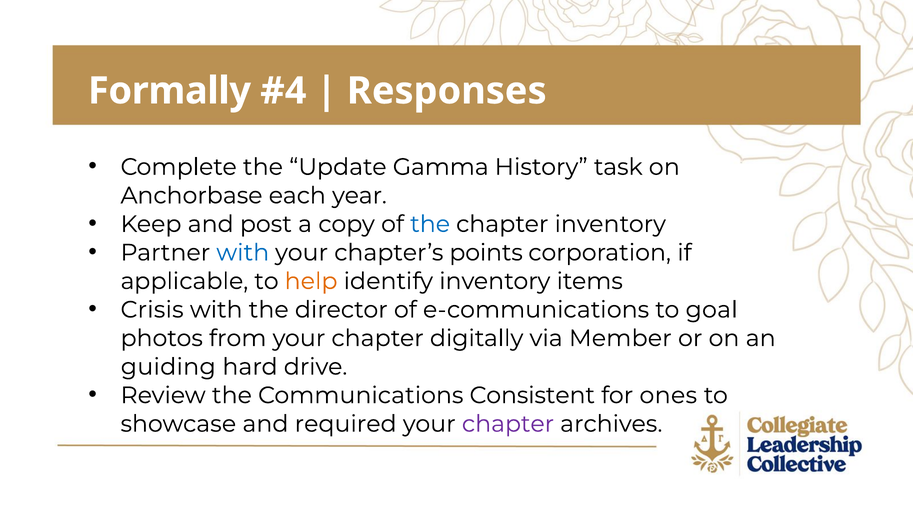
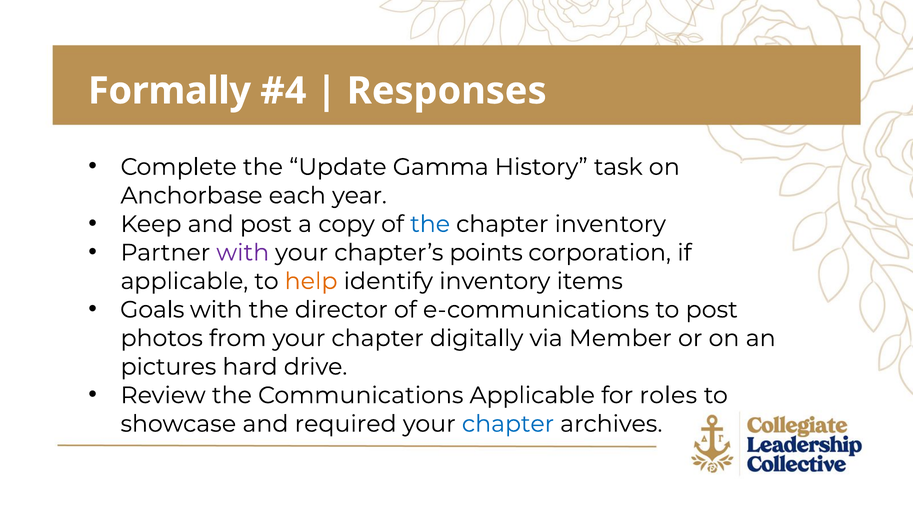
with colour: blue -> purple (243, 253)
Crisis: Crisis -> Goals (152, 310)
to goal: goal -> post (712, 310)
guiding: guiding -> pictures (168, 367)
Communications Consistent: Consistent -> Applicable (532, 396)
ones: ones -> roles (668, 396)
chapter colour: purple -> blue (508, 424)
